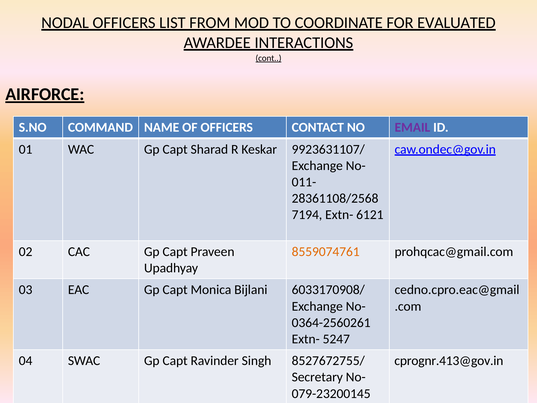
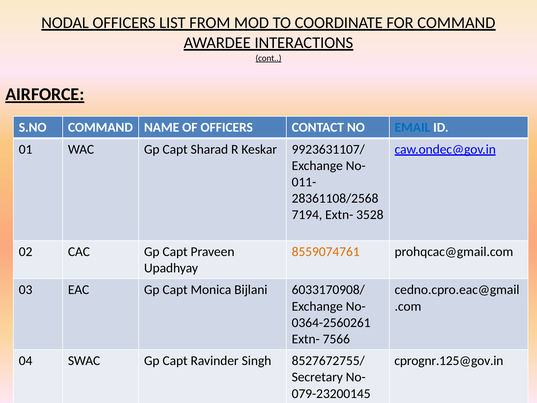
FOR EVALUATED: EVALUATED -> COMMAND (456, 23)
EMAIL colour: purple -> blue (412, 127)
6121: 6121 -> 3528 (370, 215)
5247: 5247 -> 7566 (336, 339)
cprognr.413@gov.in: cprognr.413@gov.in -> cprognr.125@gov.in (449, 361)
